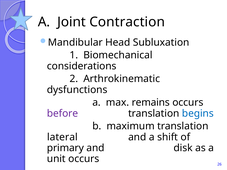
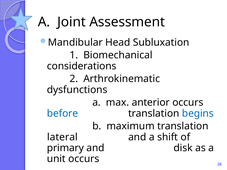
Contraction: Contraction -> Assessment (127, 22)
remains: remains -> anterior (151, 103)
before colour: purple -> blue (63, 114)
